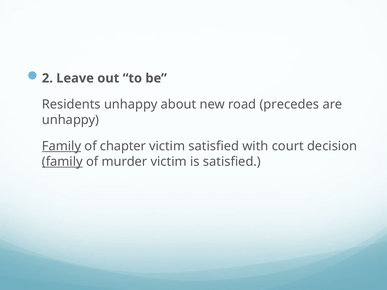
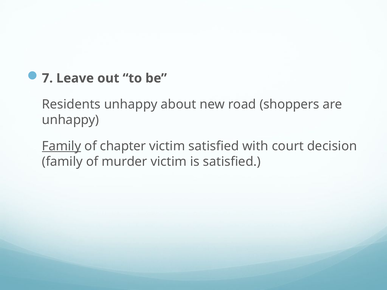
2: 2 -> 7 (47, 78)
precedes: precedes -> shoppers (289, 105)
family underline: present -> none (62, 162)
